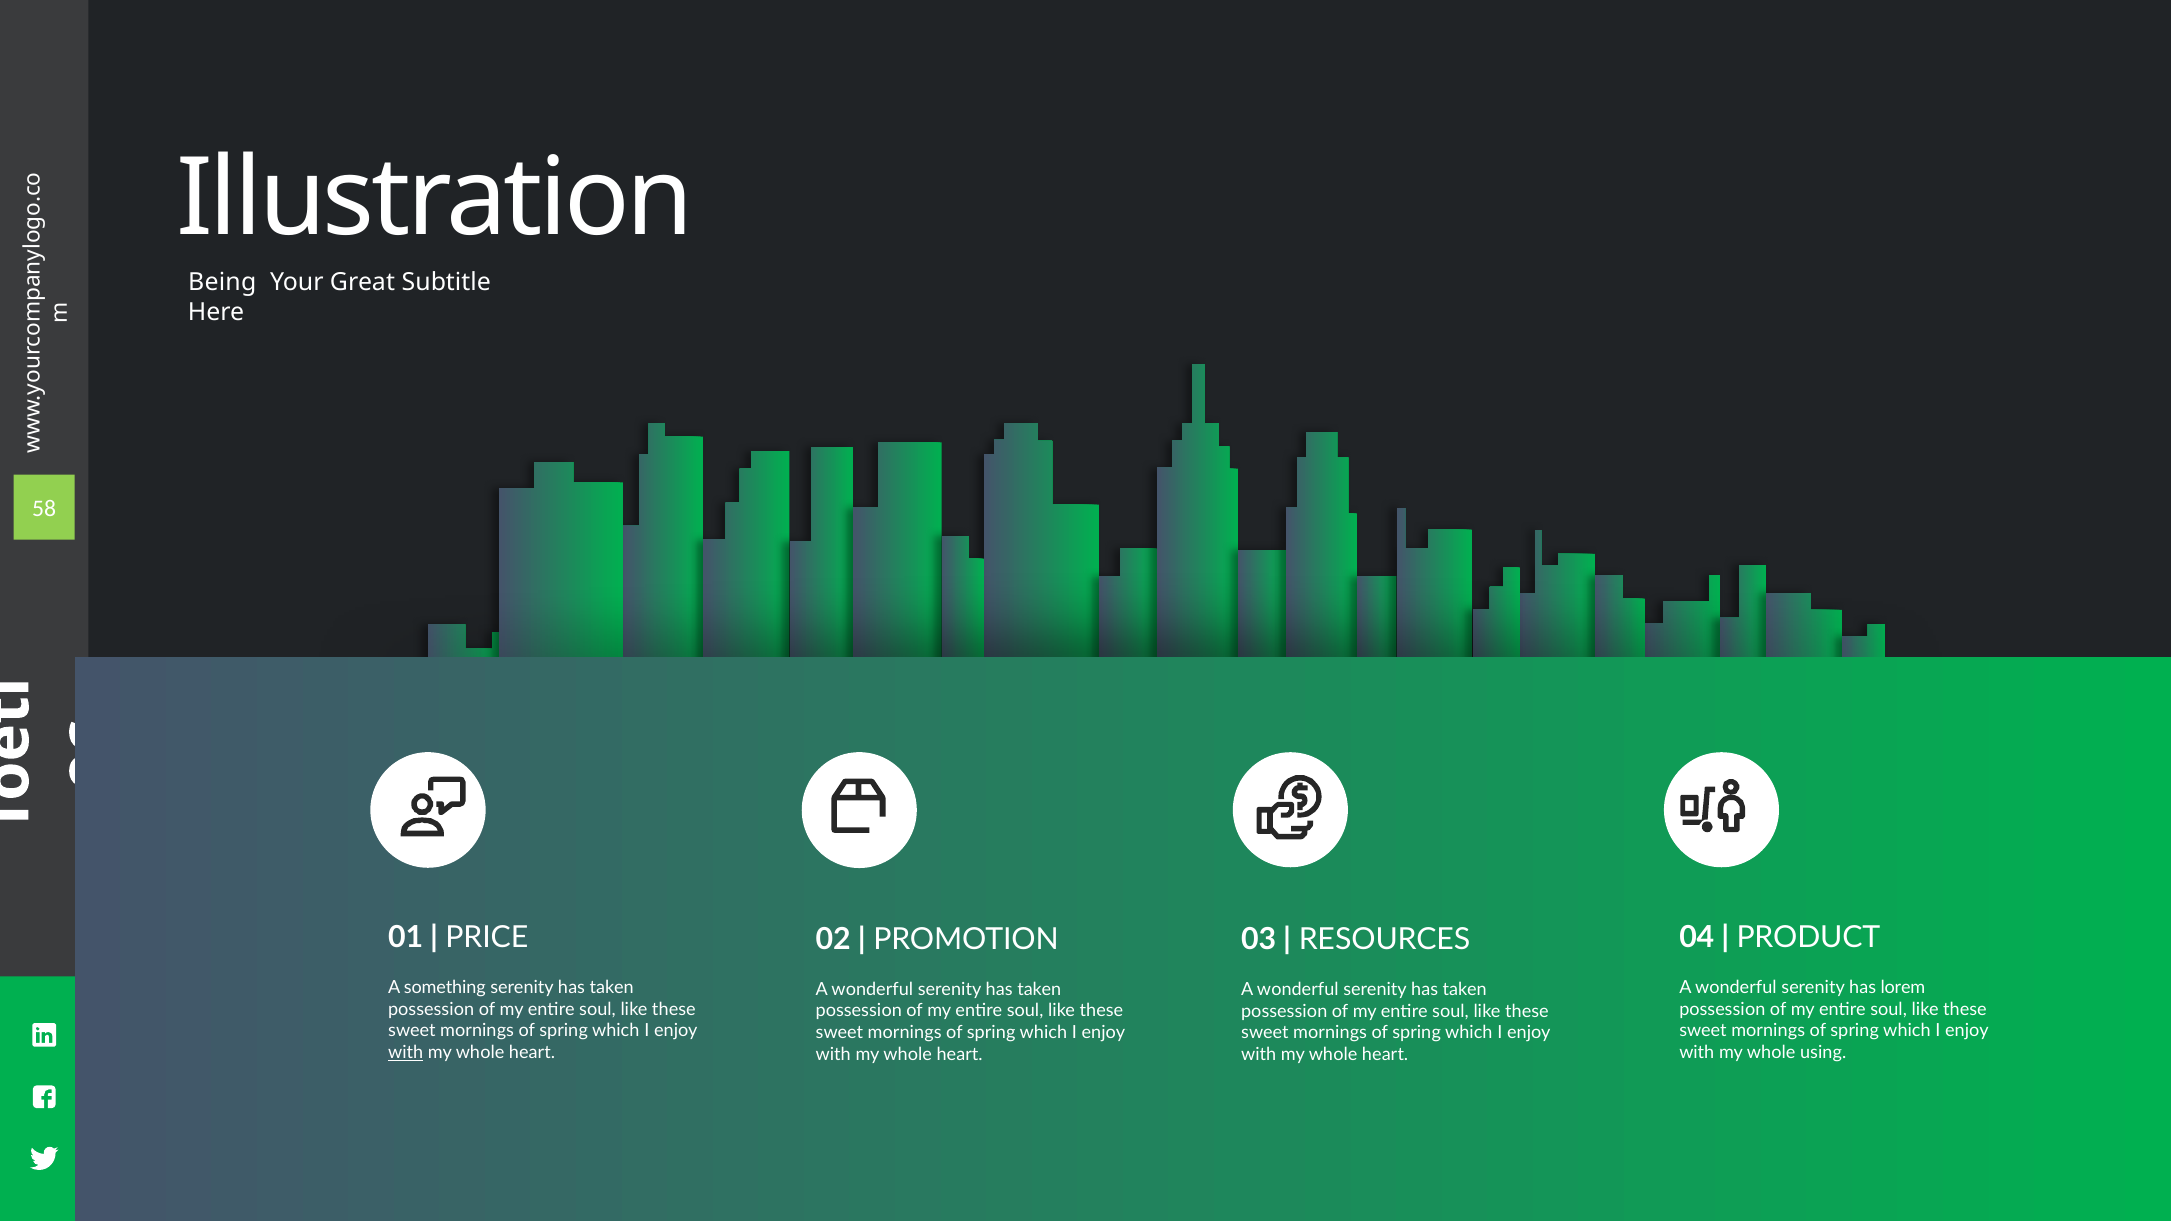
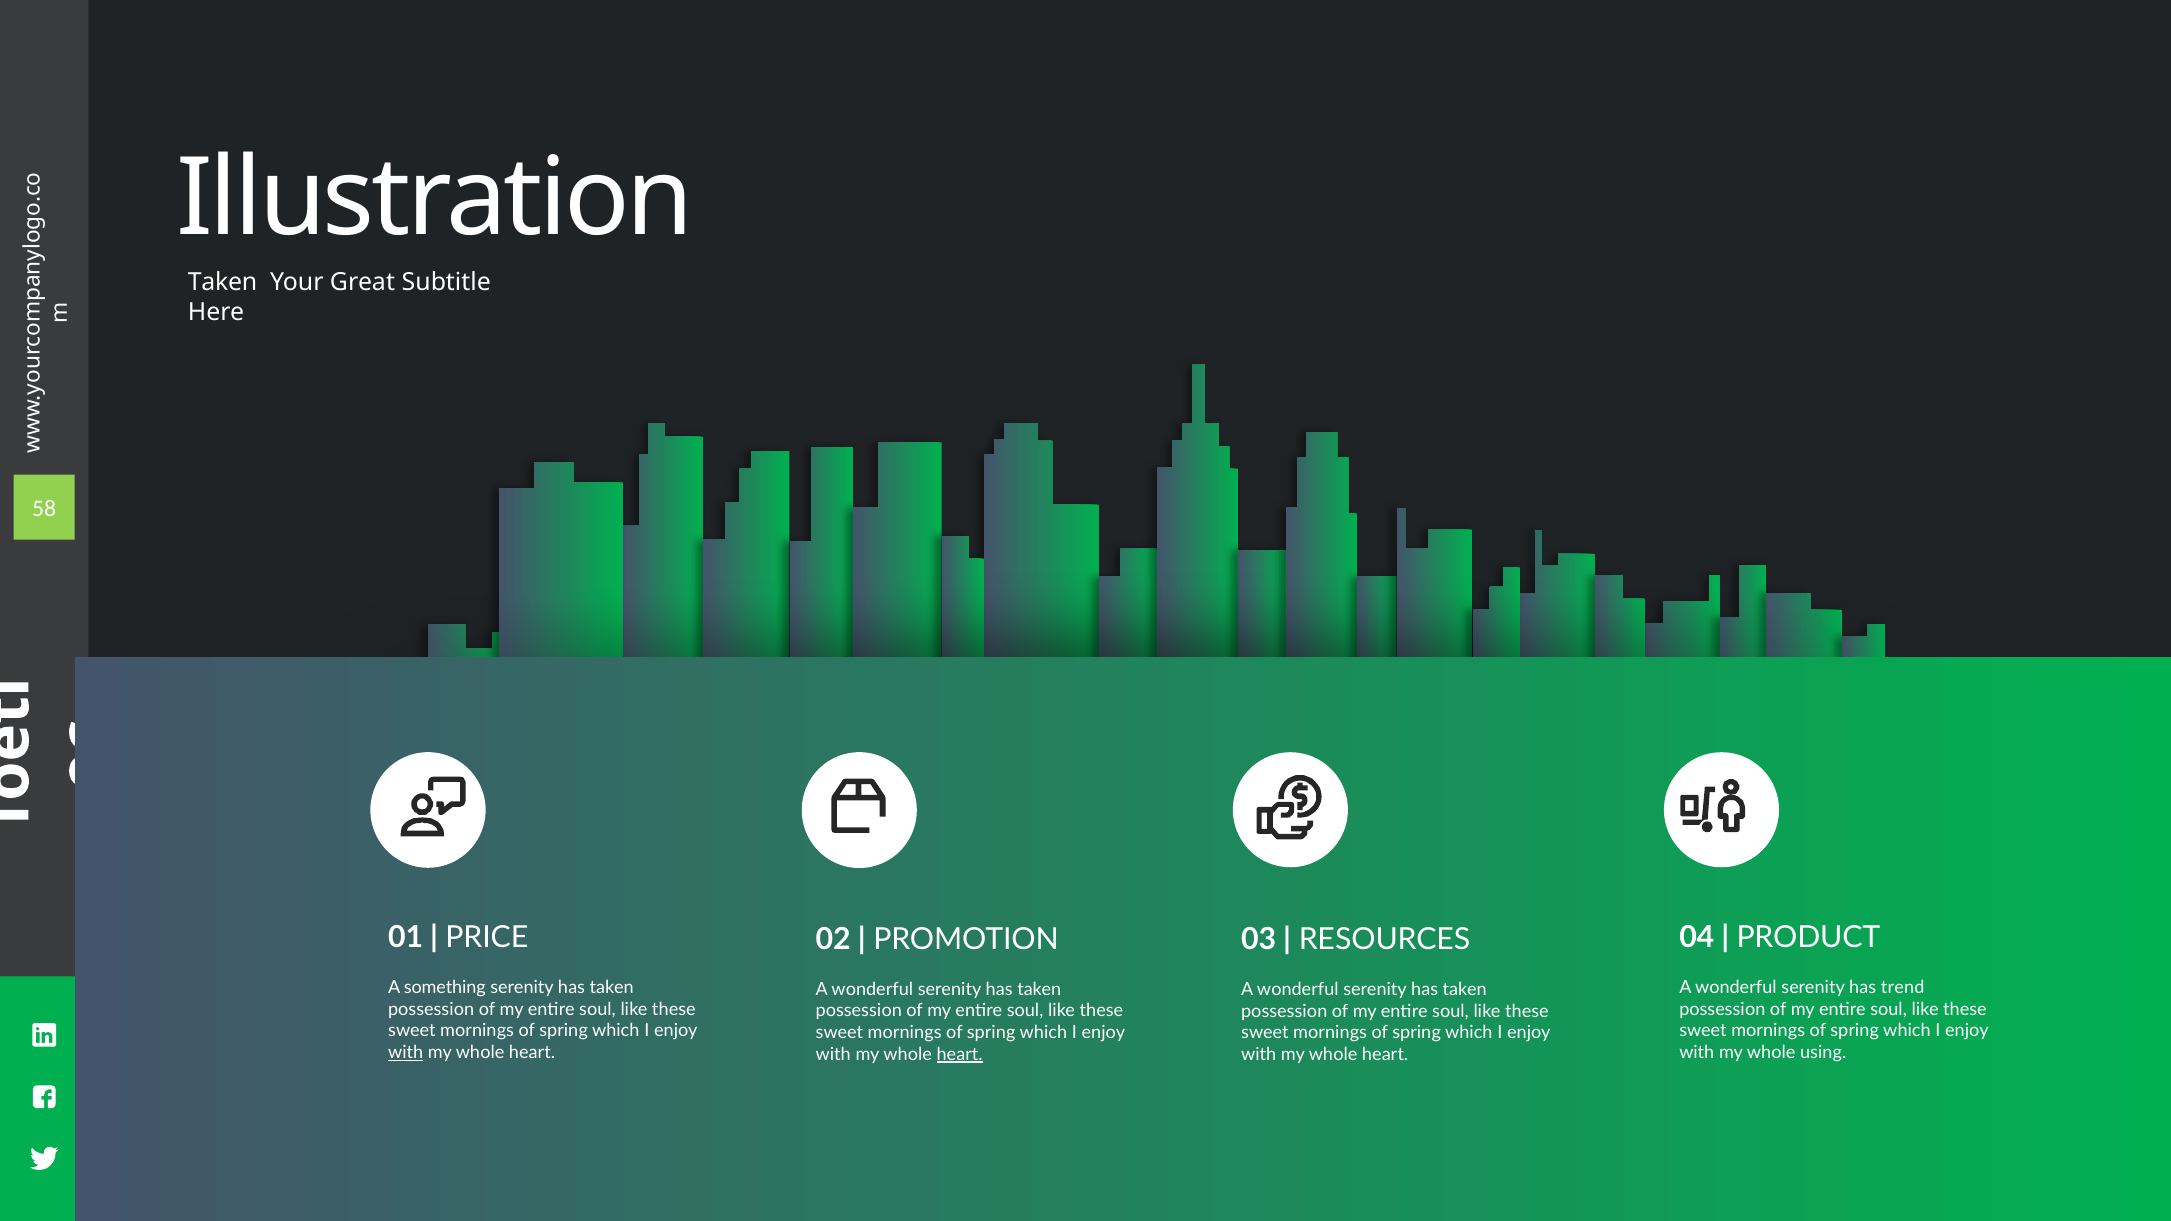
Being: Being -> Taken (222, 282)
lorem: lorem -> trend (1903, 988)
heart underline: none -> present (960, 1054)
